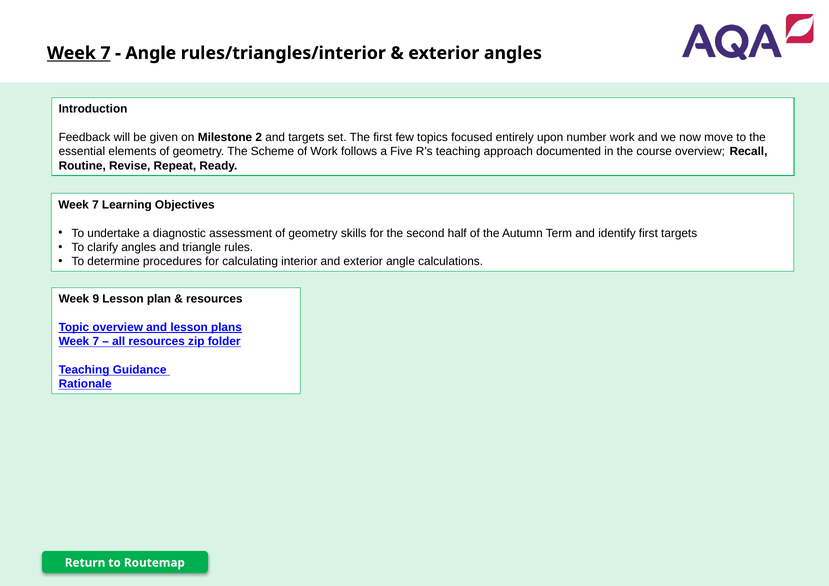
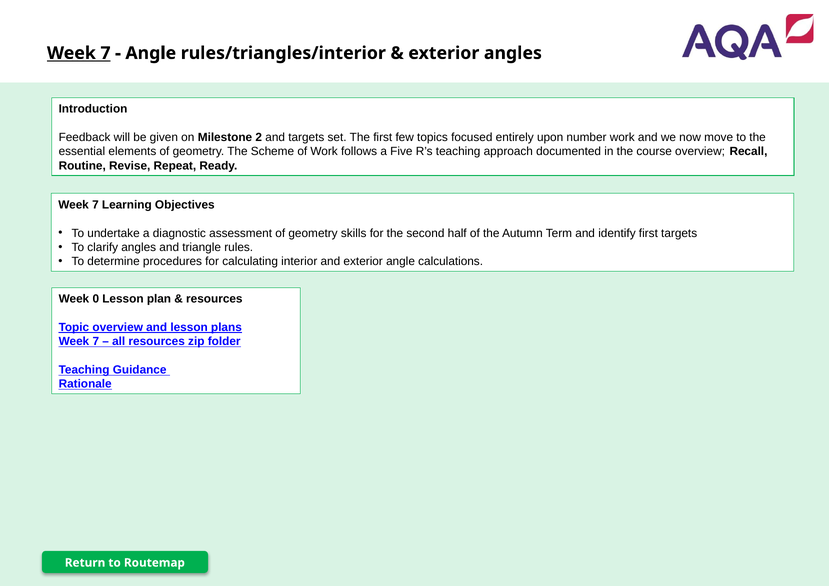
9: 9 -> 0 (96, 299)
